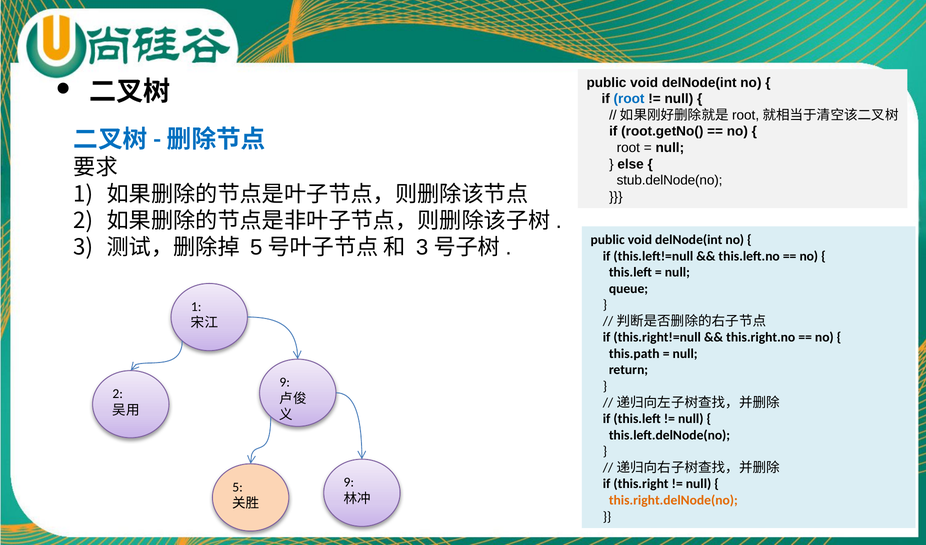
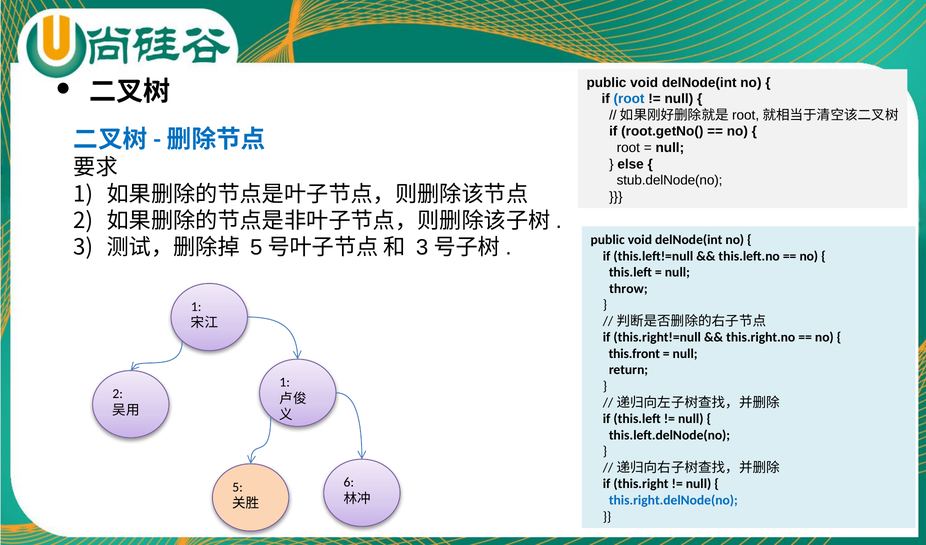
queue: queue -> throw (628, 289)
this.path: this.path -> this.front (634, 354)
9: 9 -> 1 (285, 383)
9: 9 -> 6 (349, 483)
this.right.delNode(no colour: orange -> blue (673, 500)
